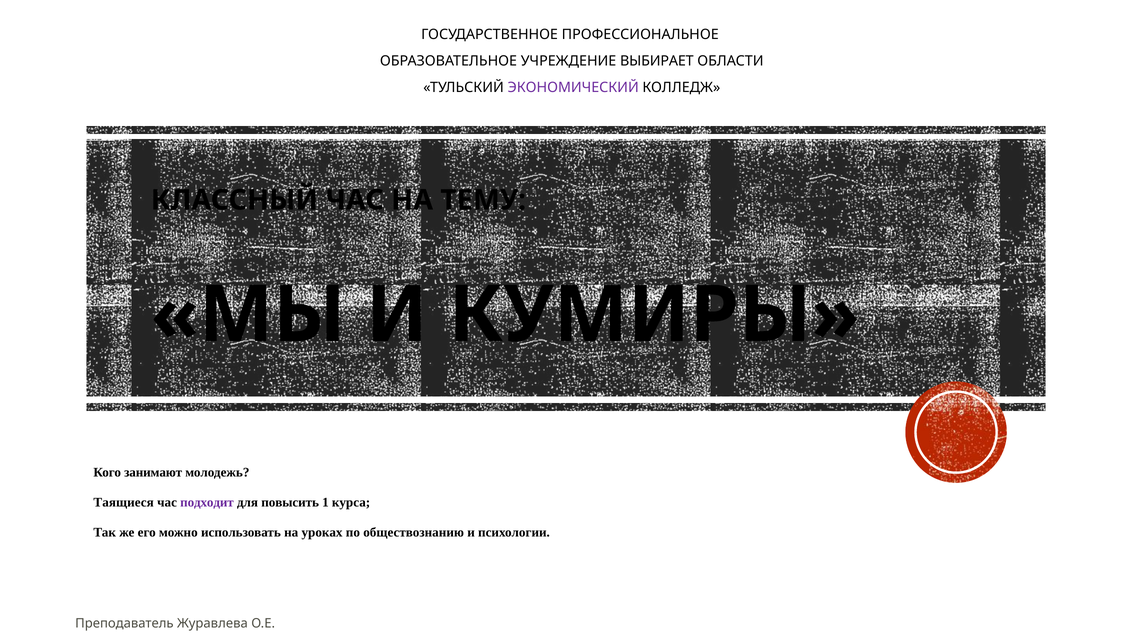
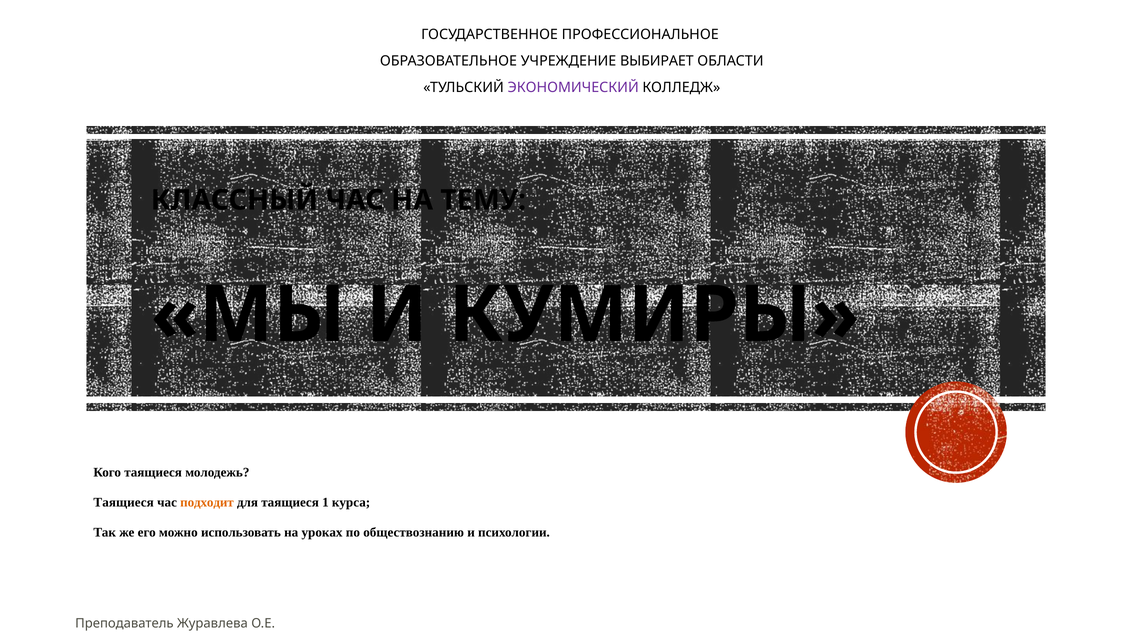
Кого занимают: занимают -> таящиеся (153, 473)
подходит colour: purple -> orange (207, 503)
для повысить: повысить -> таящиеся (290, 503)
